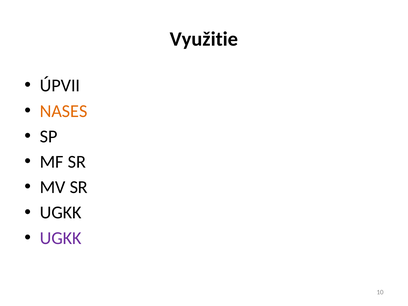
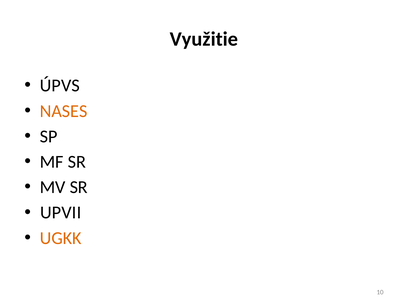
ÚPVII: ÚPVII -> ÚPVS (60, 86)
UGKK: UGKK -> UPVII (61, 213)
UGKK colour: purple -> orange (61, 238)
